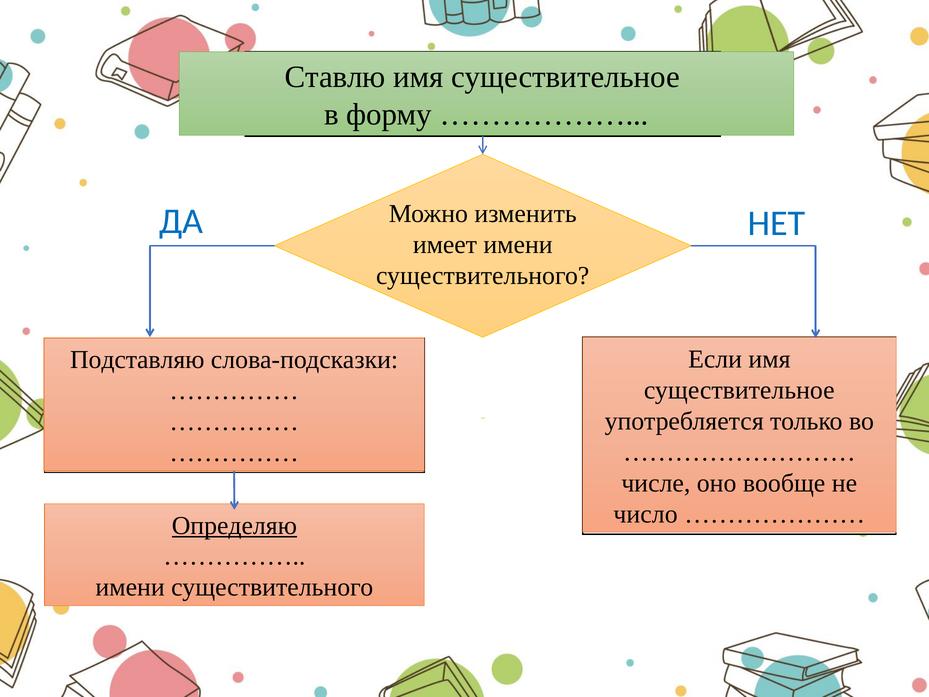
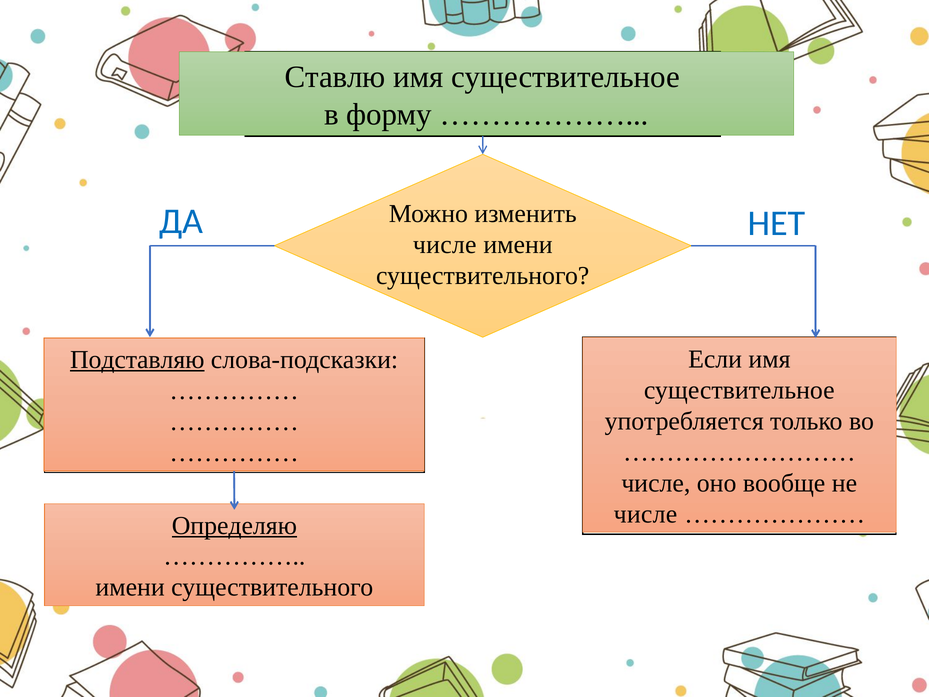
имеет: имеет -> числе (445, 244)
Подставляю underline: none -> present (137, 360)
число: число -> числе (645, 514)
